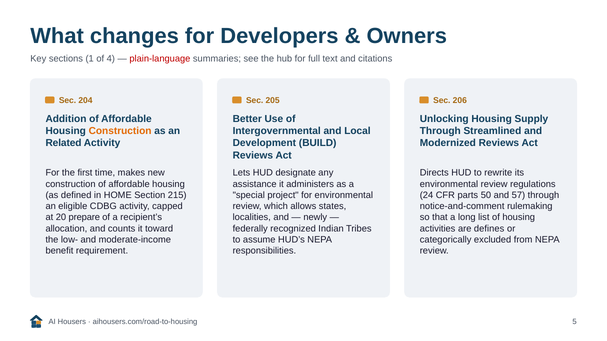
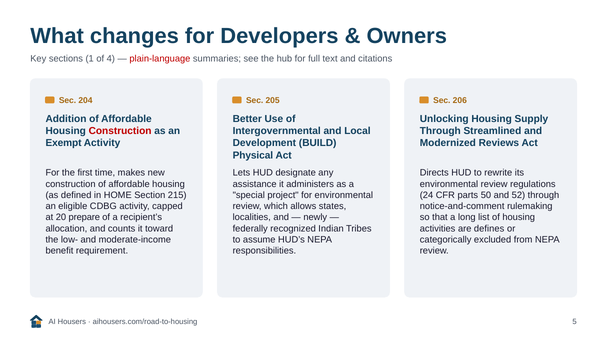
Construction colour: orange -> red (120, 131)
Related: Related -> Exempt (64, 143)
Reviews: Reviews -> Physical (253, 155)
57: 57 -> 52 (518, 195)
